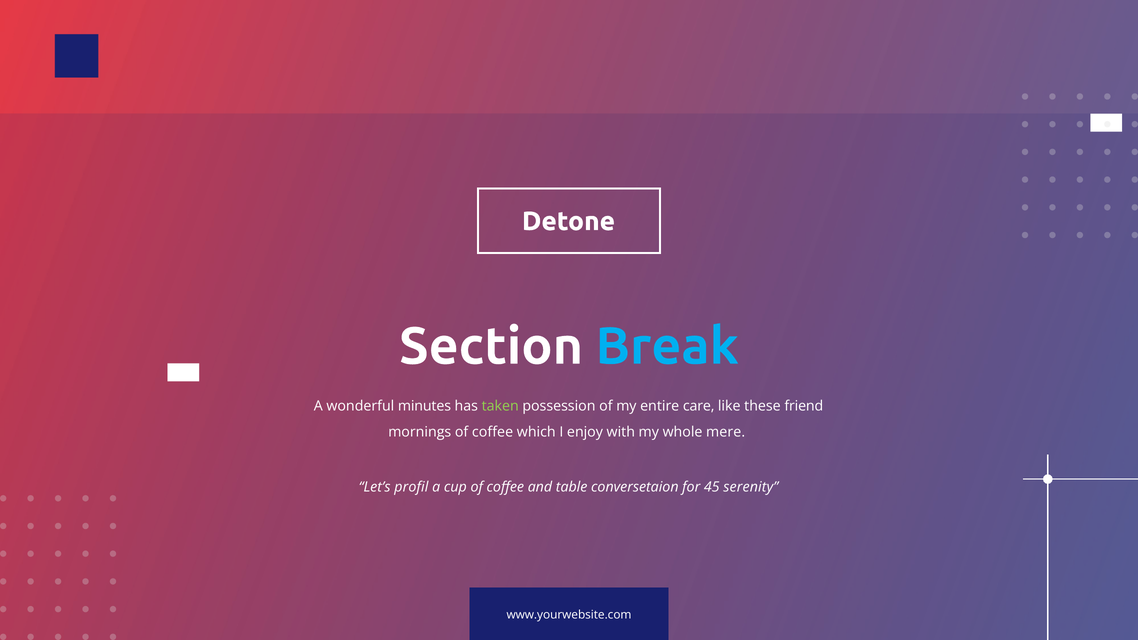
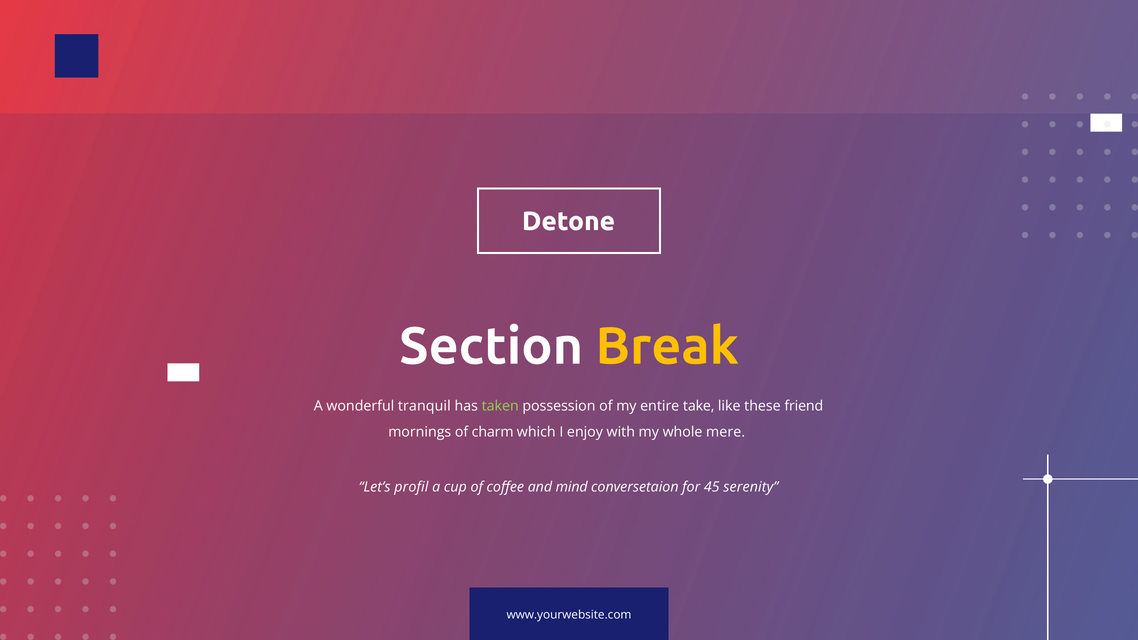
Break colour: light blue -> yellow (667, 346)
minutes: minutes -> tranquil (424, 406)
care: care -> take (699, 406)
mornings of coffee: coffee -> charm (493, 432)
table: table -> mind (572, 487)
